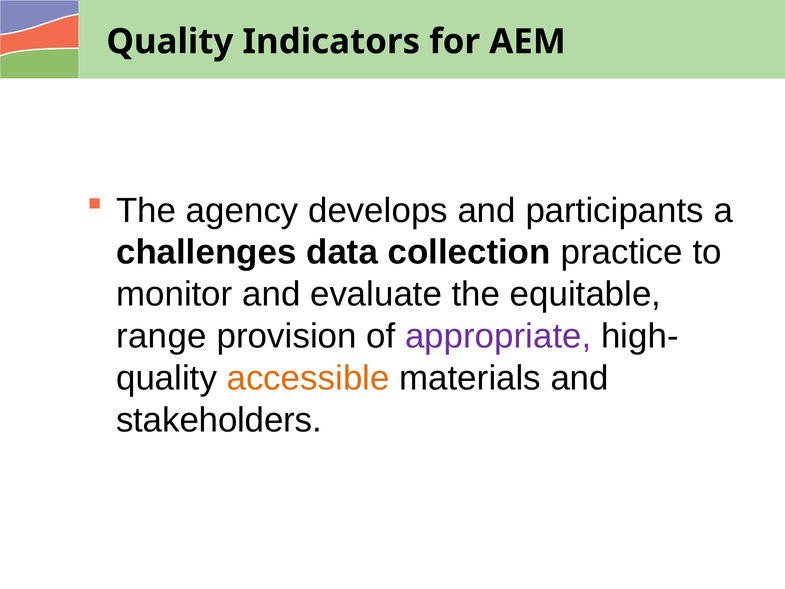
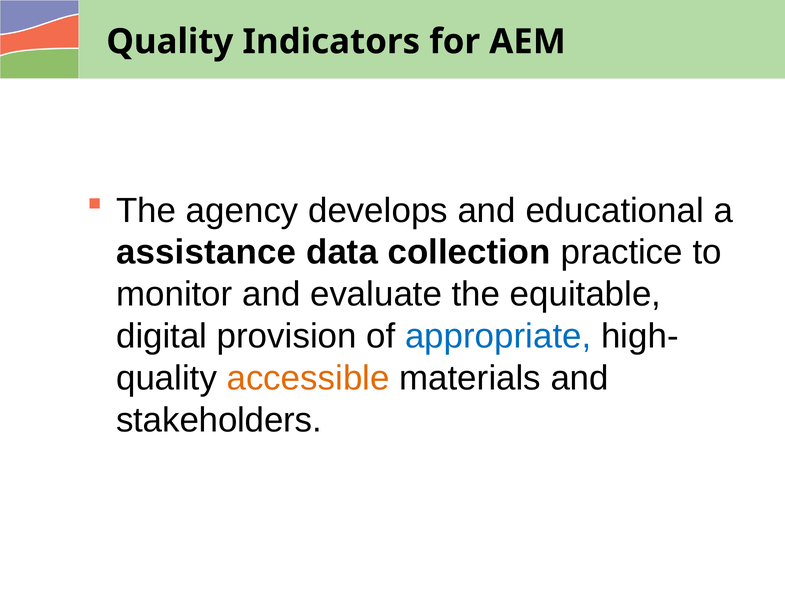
participants: participants -> educational (615, 210)
challenges: challenges -> assistance (206, 252)
range: range -> digital (162, 336)
appropriate colour: purple -> blue (498, 336)
